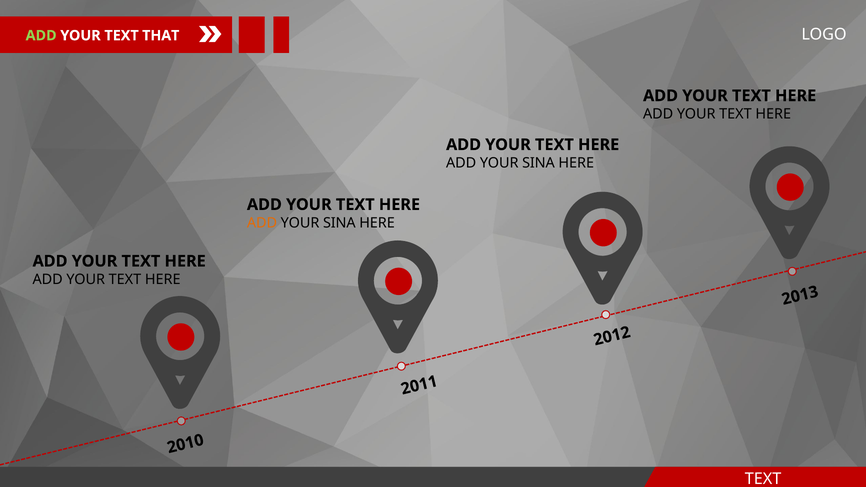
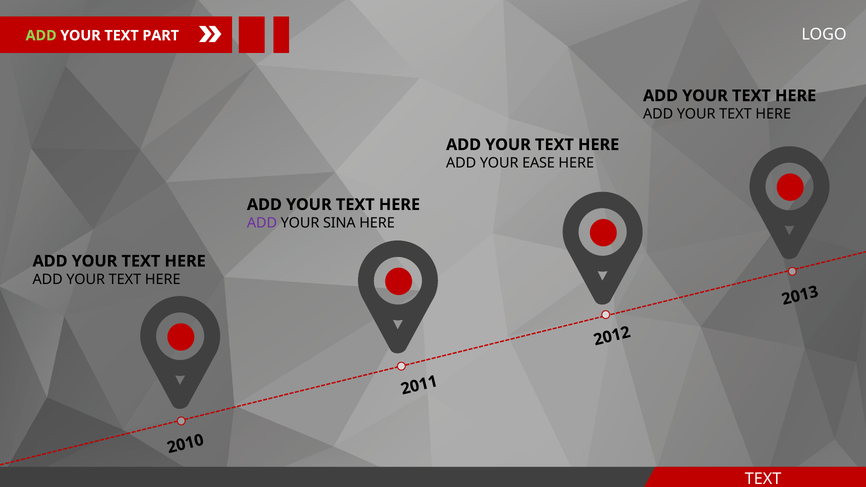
THAT: THAT -> PART (161, 36)
SINA: SINA -> EASE (539, 163)
ADD colour: orange -> purple (262, 223)
